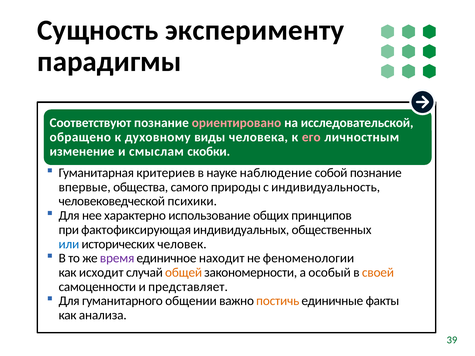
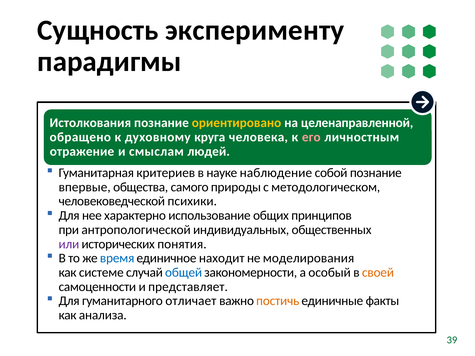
Соответствуют: Соответствуют -> Истолкования (90, 123)
ориентировано colour: pink -> yellow (237, 123)
исследовательской: исследовательской -> целенаправленной (357, 123)
виды: виды -> круга (210, 137)
изменение: изменение -> отражение (82, 151)
скобки: скобки -> людей (209, 151)
индивидуальность: индивидуальность -> методологическом (326, 187)
фактофиксирующая: фактофиксирующая -> антропологической (136, 230)
или colour: blue -> purple (69, 244)
человек: человек -> понятия (182, 244)
время colour: purple -> blue (117, 258)
феноменологии: феноменологии -> моделирования (309, 258)
исходит: исходит -> системе (101, 273)
общей colour: orange -> blue (184, 273)
общении: общении -> отличает (191, 301)
